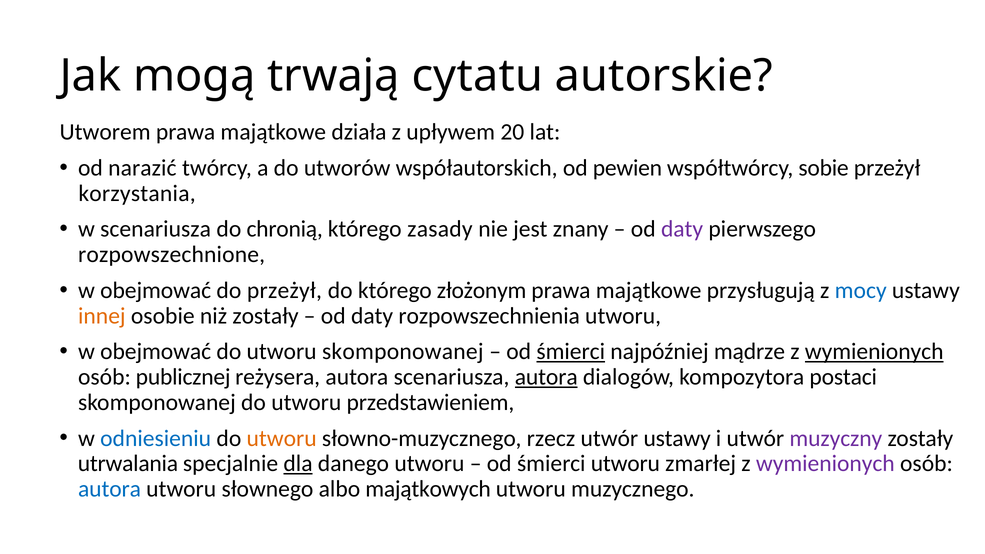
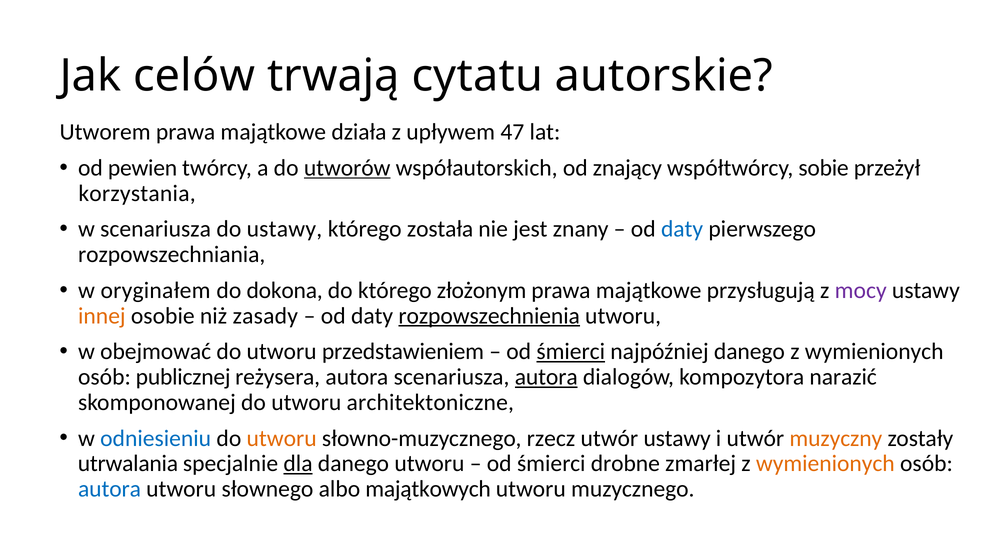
mogą: mogą -> celów (194, 76)
20: 20 -> 47 (512, 132)
narazić: narazić -> pewien (143, 168)
utworów underline: none -> present (347, 168)
pewien: pewien -> znający (627, 168)
do chronią: chronią -> ustawy (284, 229)
zasady: zasady -> została (440, 229)
daty colour: purple -> blue (682, 229)
rozpowszechnione: rozpowszechnione -> rozpowszechniania (172, 255)
obejmować: obejmować -> oryginałem (156, 290)
do przeżył: przeżył -> dokona (285, 290)
mocy colour: blue -> purple (861, 290)
niż zostały: zostały -> zasady (265, 316)
rozpowszechnienia underline: none -> present (489, 316)
utworu skomponowanej: skomponowanej -> przedstawieniem (403, 352)
najpóźniej mądrze: mądrze -> danego (749, 352)
wymienionych underline: present -> none (874, 352)
postaci: postaci -> narazić (843, 377)
przedstawieniem: przedstawieniem -> architektoniczne (430, 403)
muzyczny colour: purple -> orange (836, 438)
śmierci utworu: utworu -> drobne (625, 464)
wymienionych colour: purple -> orange (825, 464)
